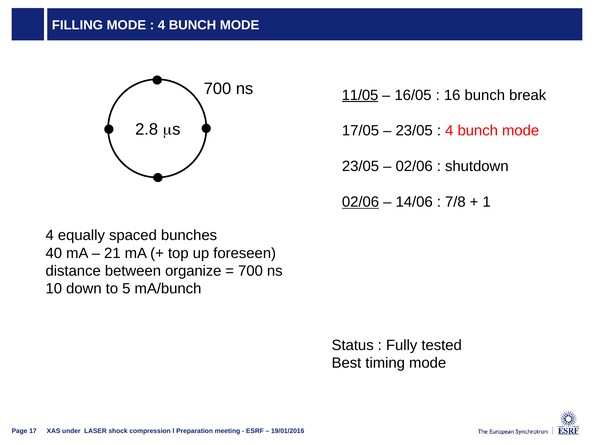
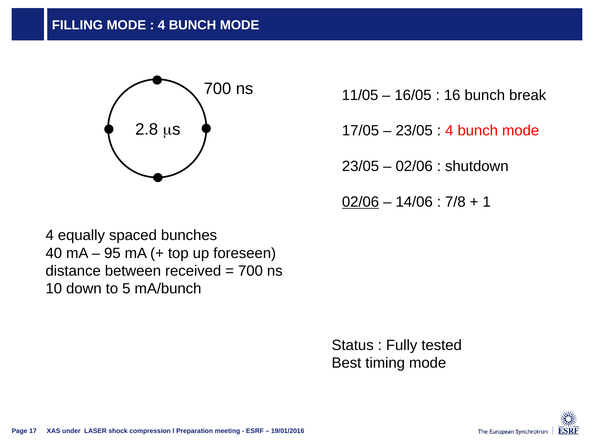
11/05 underline: present -> none (360, 95)
21: 21 -> 95 (112, 253)
organize: organize -> received (193, 271)
